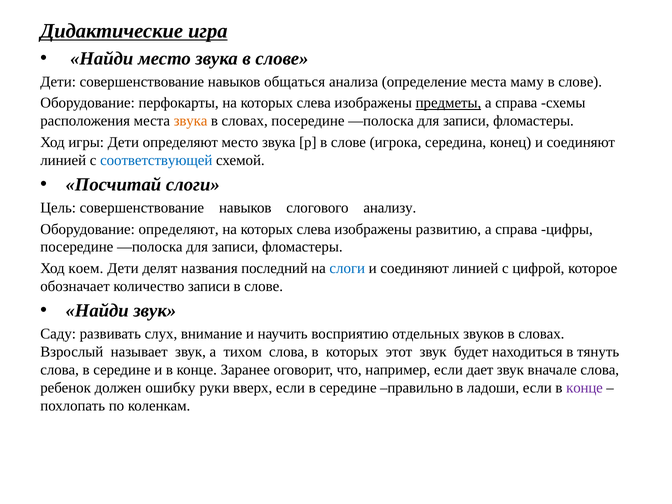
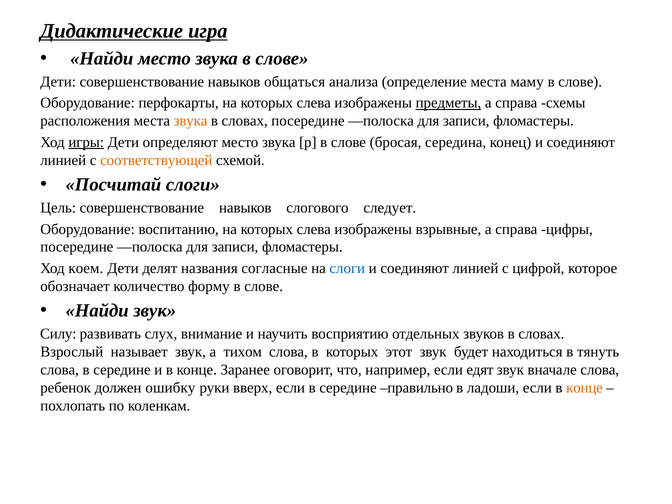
игры underline: none -> present (86, 142)
игрока: игрока -> бросая (396, 142)
соответствующей colour: blue -> orange (156, 160)
анализу: анализу -> следует (390, 208)
Оборудование определяют: определяют -> воспитанию (179, 229)
развитию: развитию -> взрывные (448, 229)
последний: последний -> согласные (274, 268)
количество записи: записи -> форму (209, 286)
Саду: Саду -> Силу (58, 334)
дает: дает -> едят (480, 370)
конце colour: purple -> orange (585, 388)
